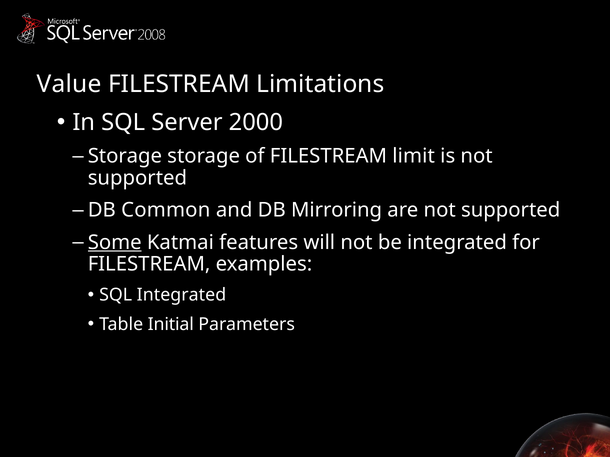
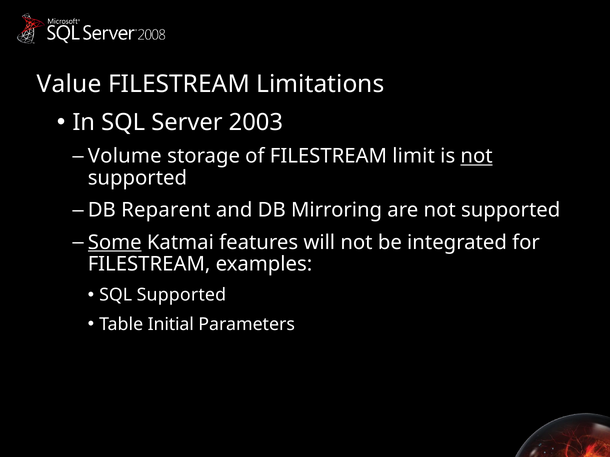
2000: 2000 -> 2003 (256, 122)
Storage: Storage -> Volume (125, 156)
not underline: none -> present (477, 156)
Common: Common -> Reparent (166, 211)
SQL Integrated: Integrated -> Supported (181, 295)
